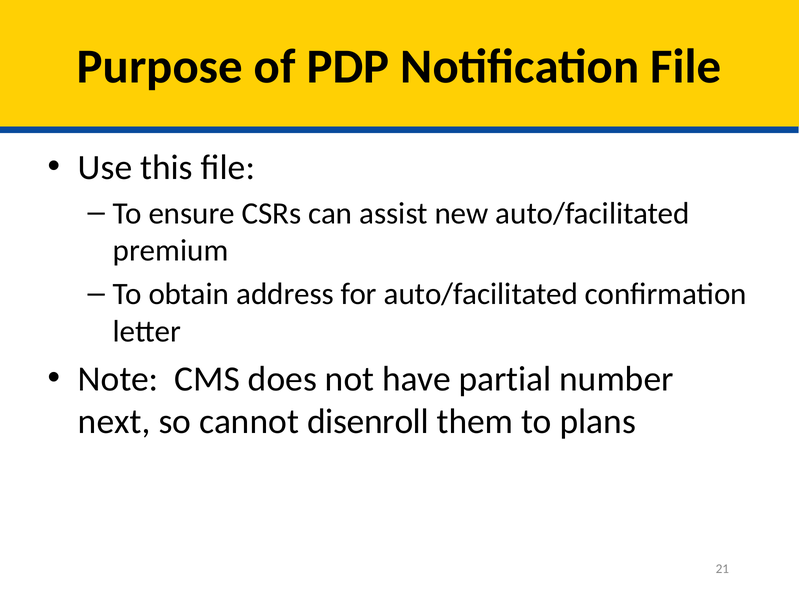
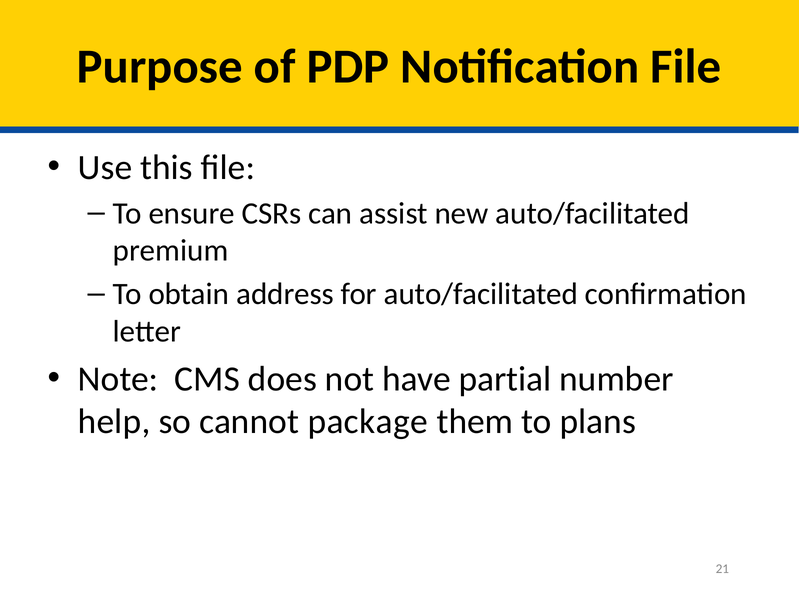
next: next -> help (114, 422)
disenroll: disenroll -> package (368, 422)
